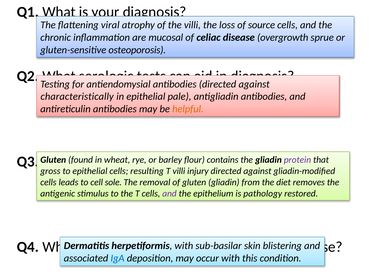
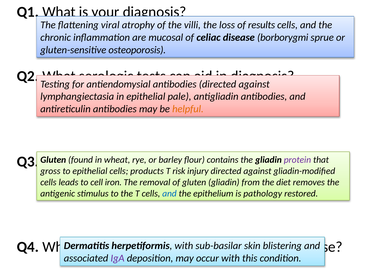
source: source -> results (262, 25)
overgrowth: overgrowth -> borborygmi (283, 37)
characteristically: characteristically -> lymphangiectasia (77, 96)
resulting: resulting -> products (147, 171)
T villi: villi -> risk (179, 171)
sole: sole -> iron (113, 182)
and colour: purple -> blue (169, 193)
IgA colour: blue -> purple (118, 258)
